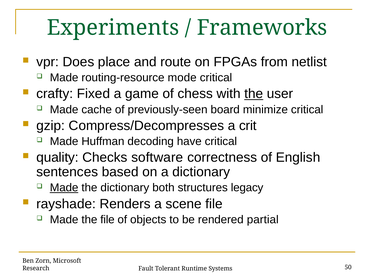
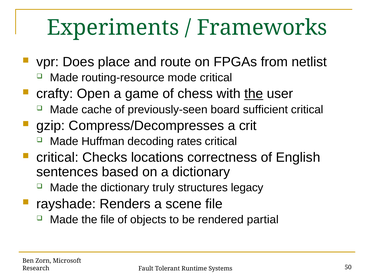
Fixed: Fixed -> Open (94, 94)
minimize: minimize -> sufficient (265, 110)
have: have -> rates (189, 142)
quality: quality -> critical (57, 158)
software: software -> locations (157, 158)
Made underline: present -> none (64, 188)
both: both -> truly (163, 188)
